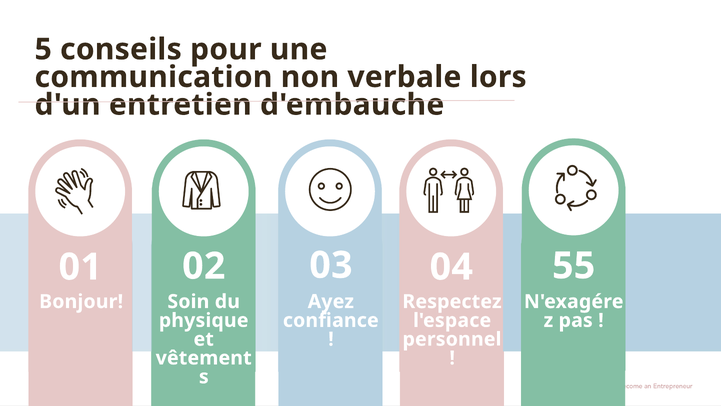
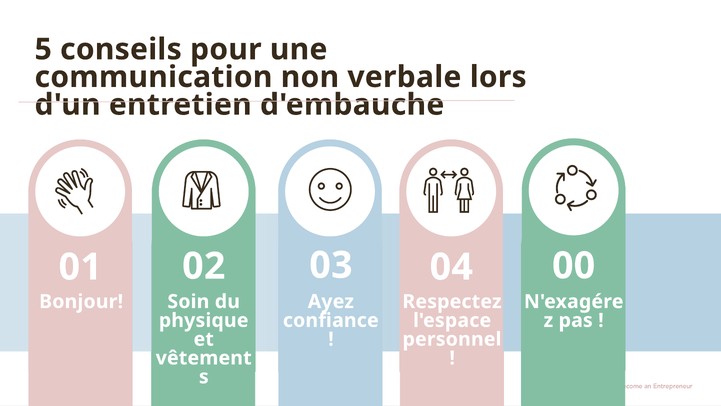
55: 55 -> 00 (574, 266)
